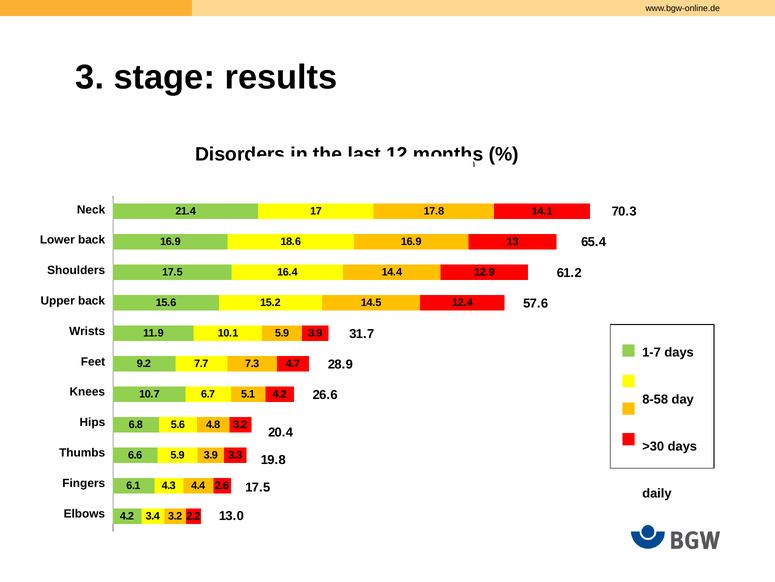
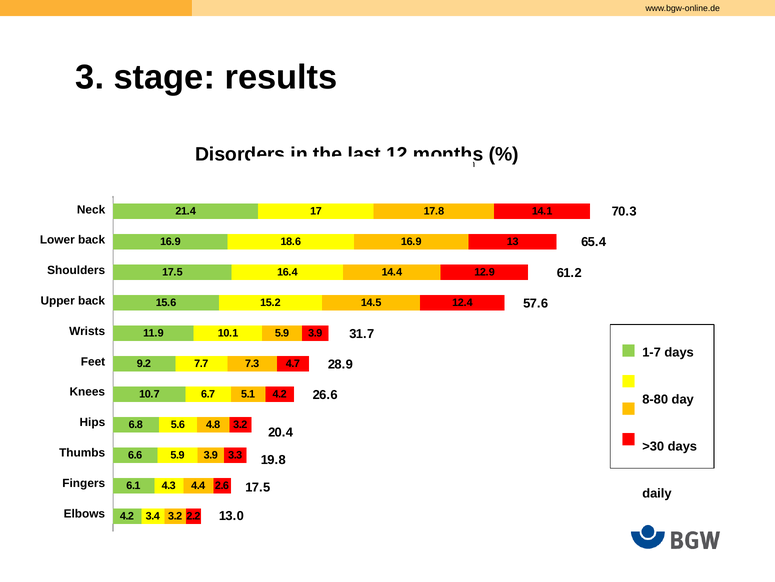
8-58: 8-58 -> 8-80 (655, 399)
